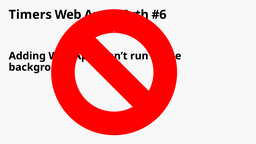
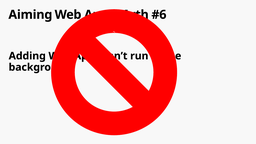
Timers: Timers -> Aiming (30, 15)
